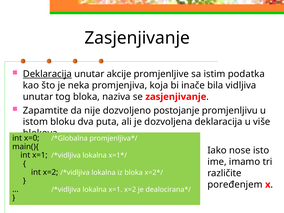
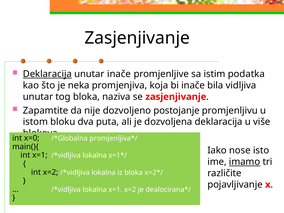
unutar akcije: akcije -> inače (119, 74)
imamo underline: none -> present (245, 162)
poređenjem: poređenjem -> pojavljivanje (235, 185)
